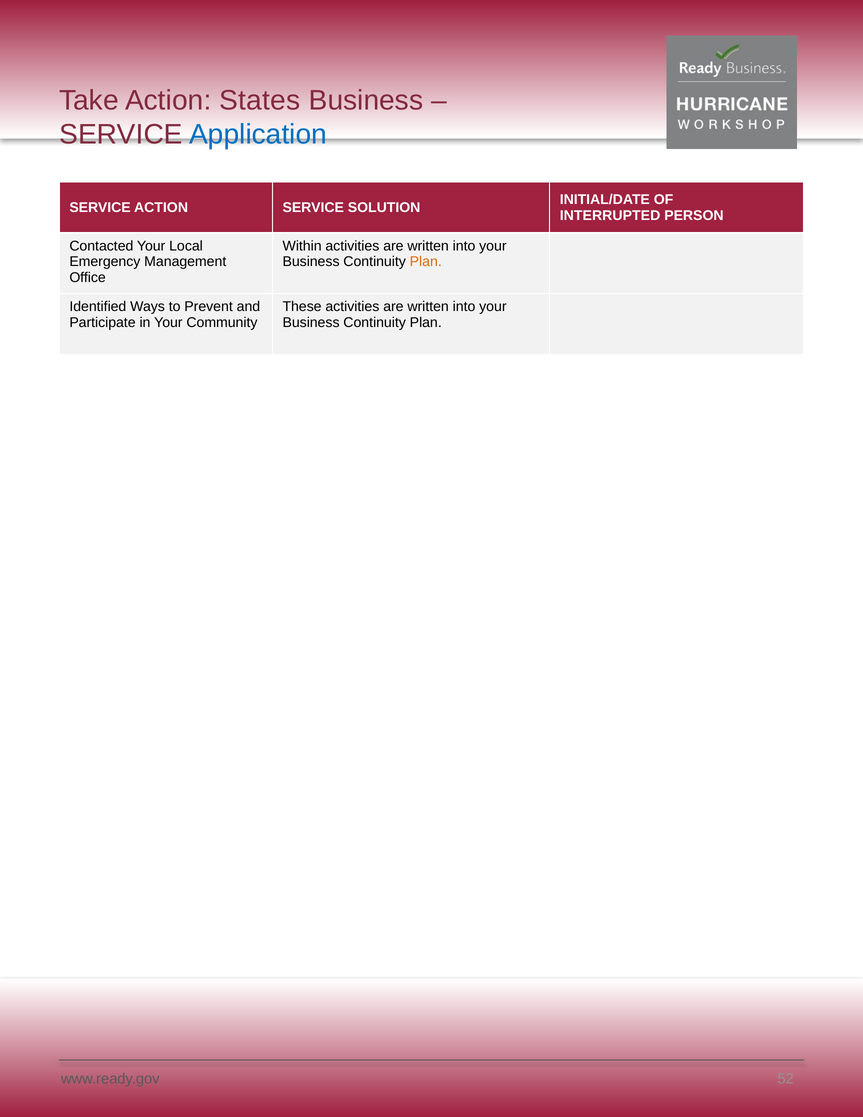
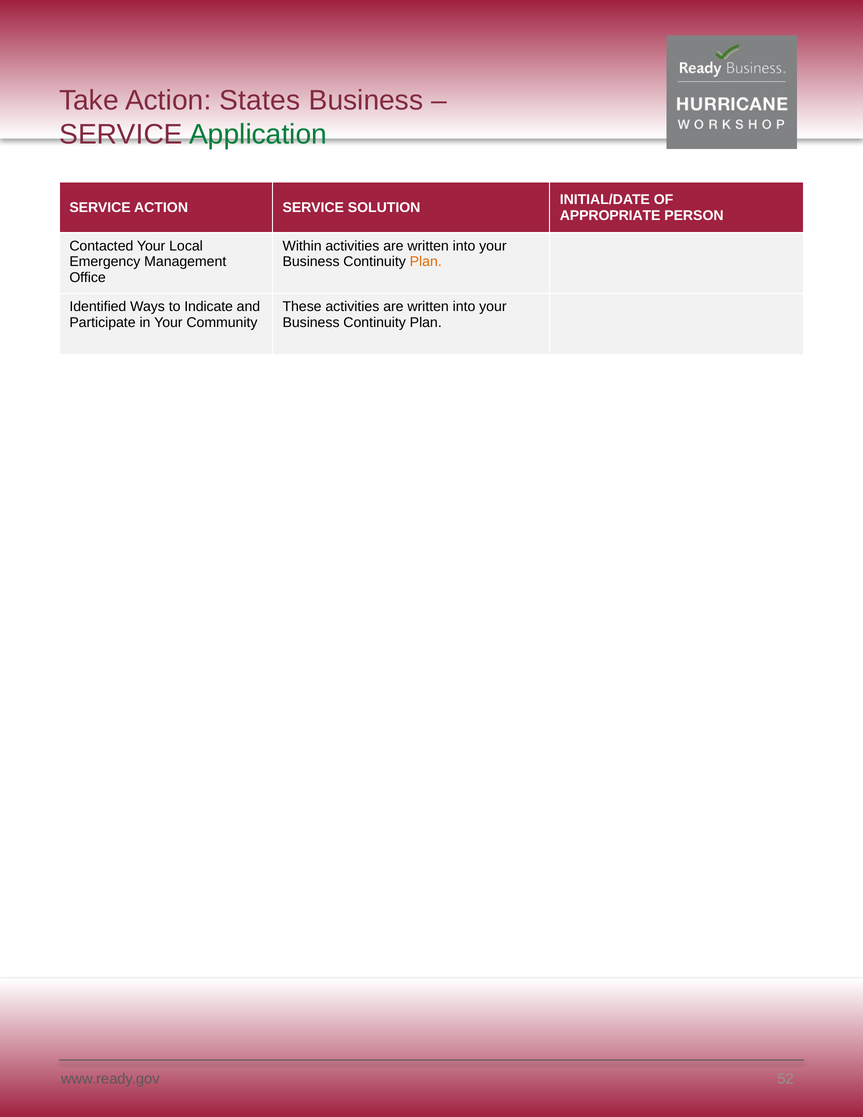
Application colour: blue -> green (258, 134)
INTERRUPTED: INTERRUPTED -> APPROPRIATE (610, 215)
Prevent: Prevent -> Indicate (209, 307)
